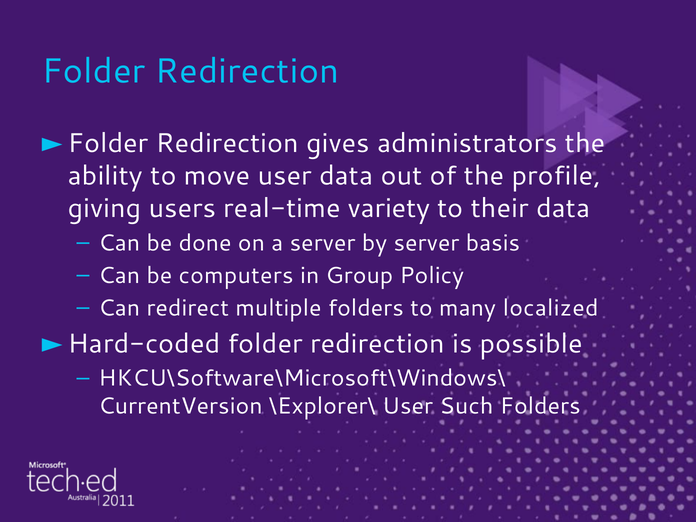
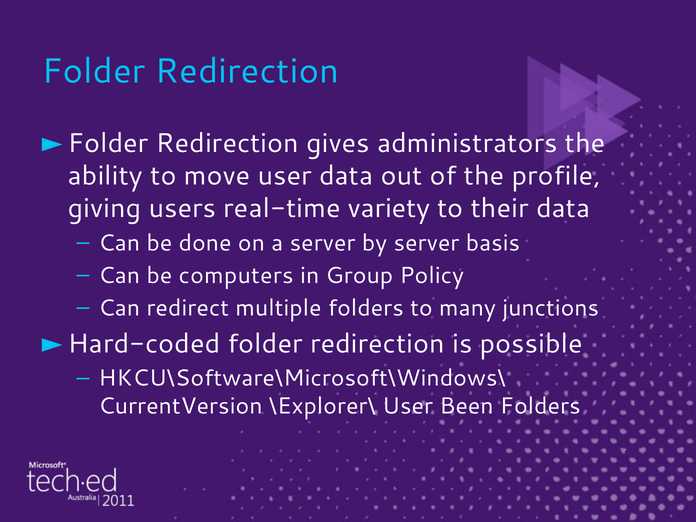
localized: localized -> junctions (551, 308)
Such: Such -> Been (466, 406)
